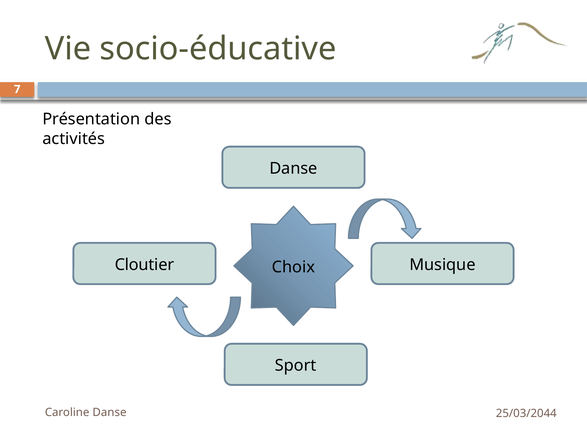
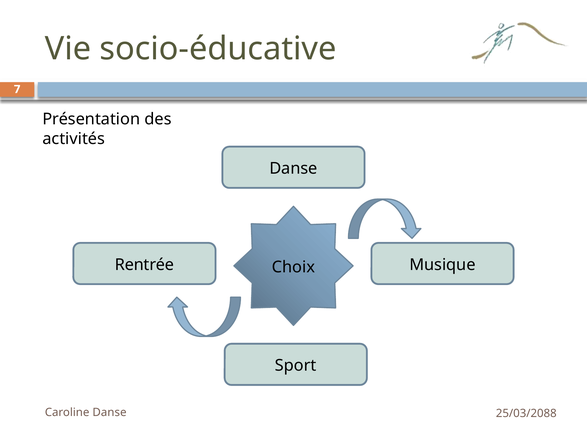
Cloutier: Cloutier -> Rentrée (144, 265)
25/03/2044: 25/03/2044 -> 25/03/2088 (526, 414)
